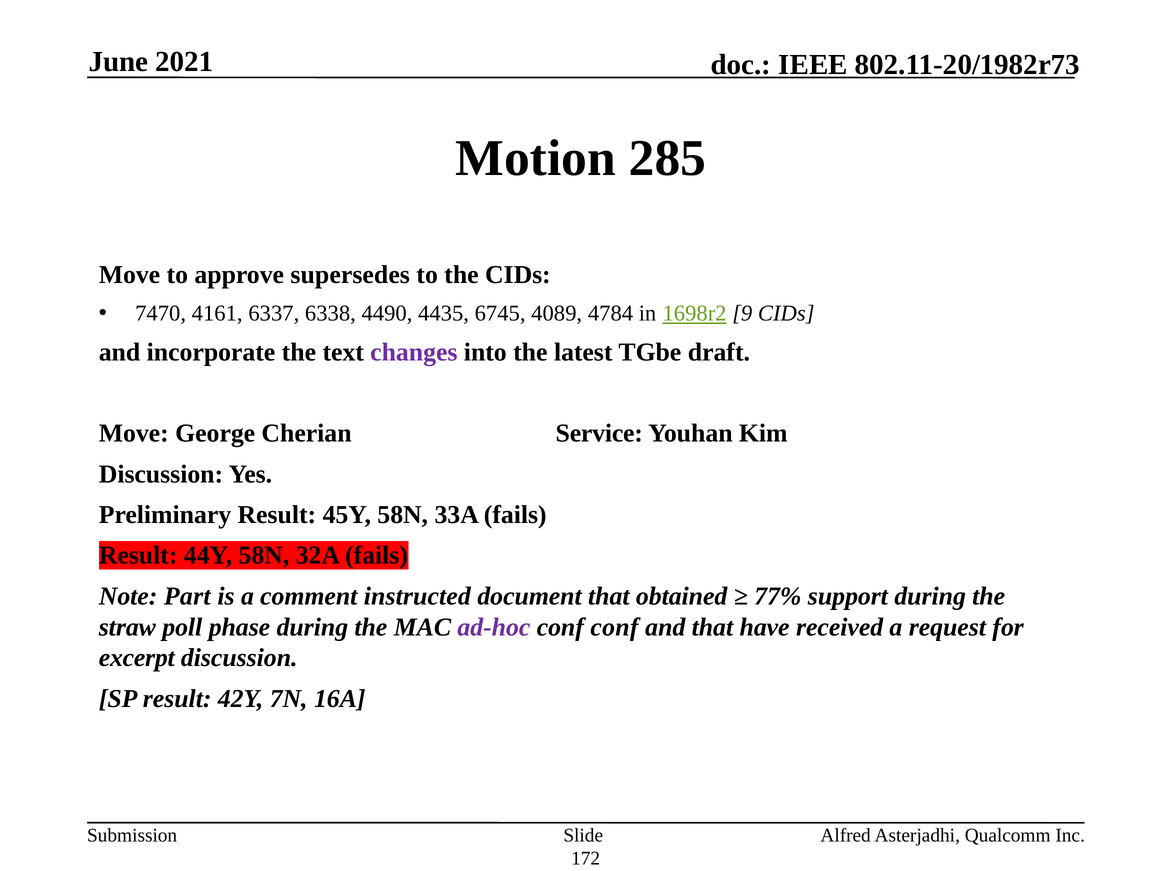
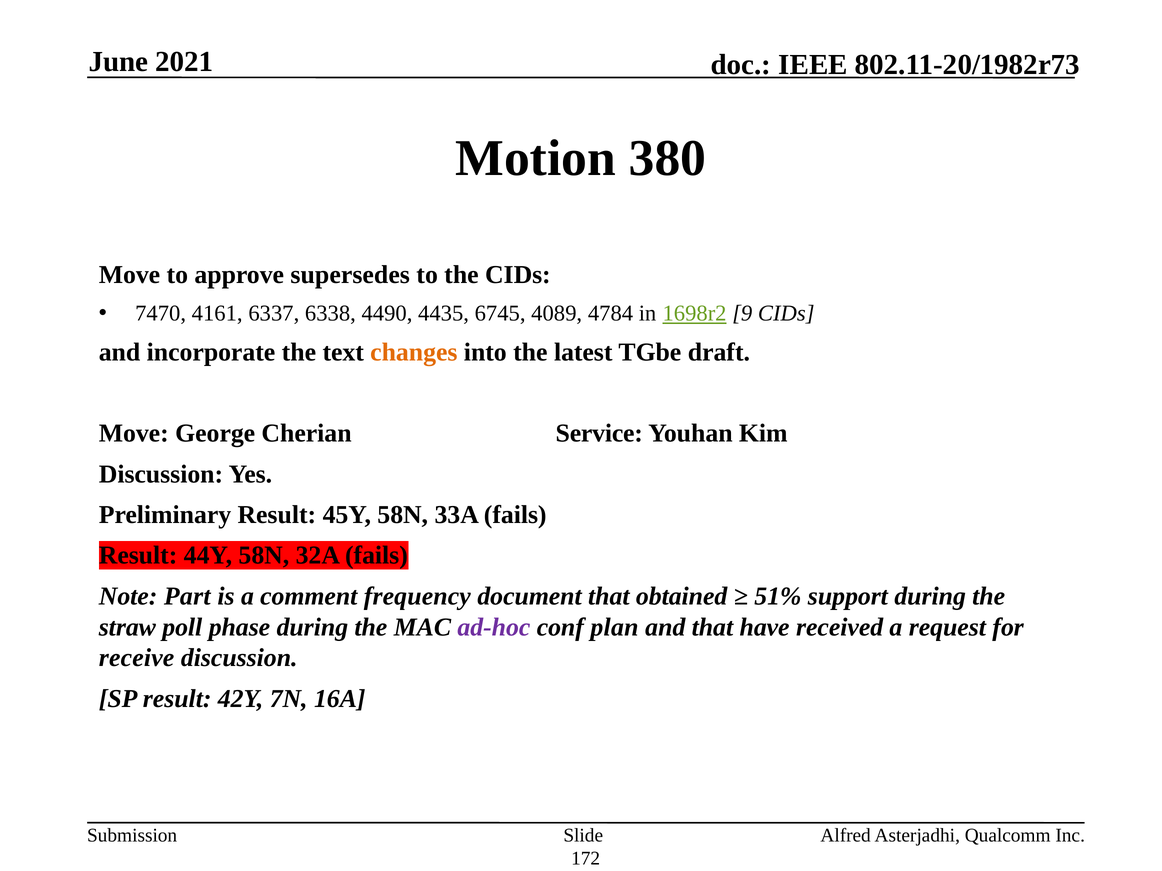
285: 285 -> 380 (668, 158)
changes colour: purple -> orange (414, 352)
instructed: instructed -> frequency (417, 596)
77%: 77% -> 51% (778, 596)
conf conf: conf -> plan (614, 627)
excerpt: excerpt -> receive (137, 658)
